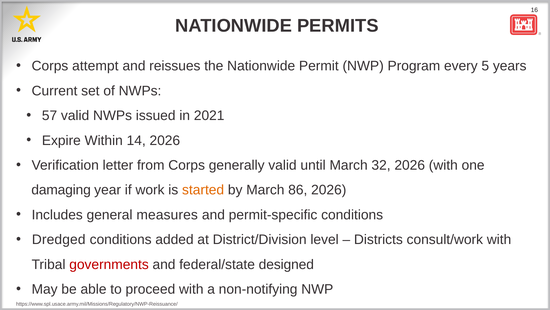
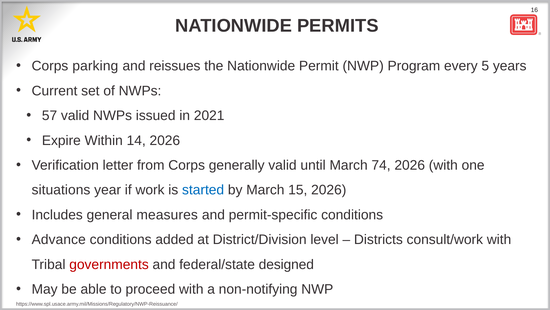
attempt: attempt -> parking (95, 66)
32: 32 -> 74 (381, 165)
damaging: damaging -> situations (61, 190)
started colour: orange -> blue (203, 190)
86: 86 -> 15 (298, 190)
Dredged: Dredged -> Advance (59, 239)
